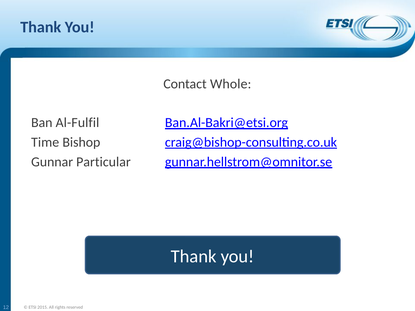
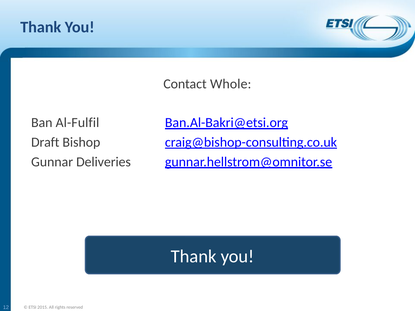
Time: Time -> Draft (45, 142)
Particular: Particular -> Deliveries (104, 162)
